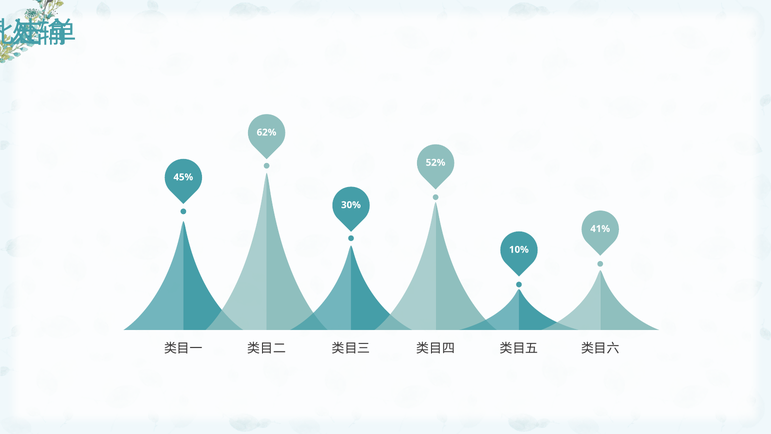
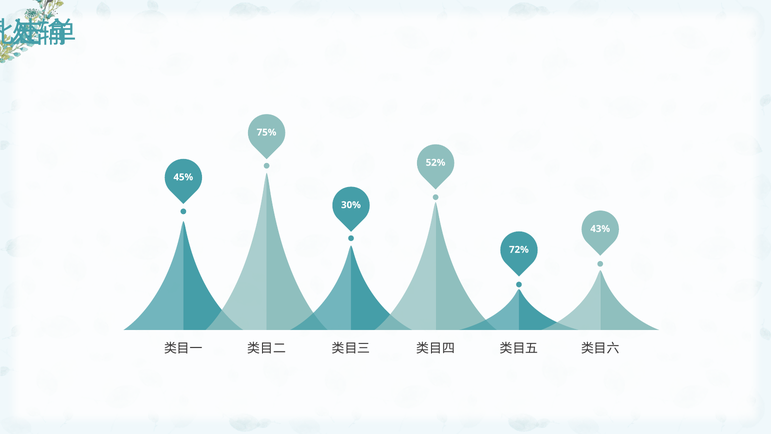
62%: 62% -> 75% (267, 132)
41%: 41% -> 43% (600, 229)
10%: 10% -> 72% (519, 249)
